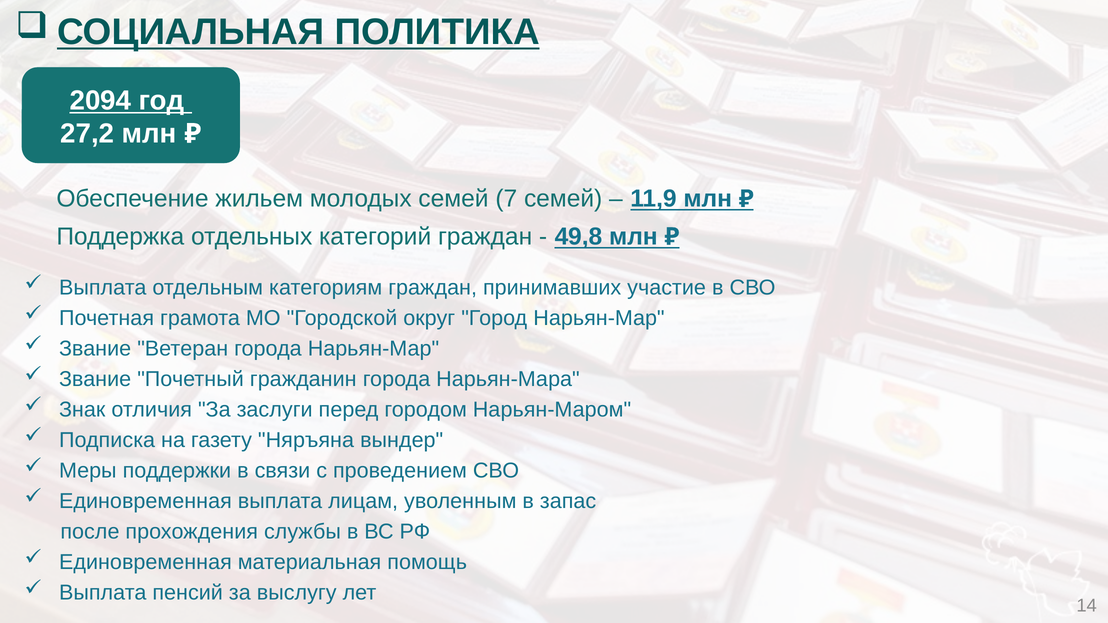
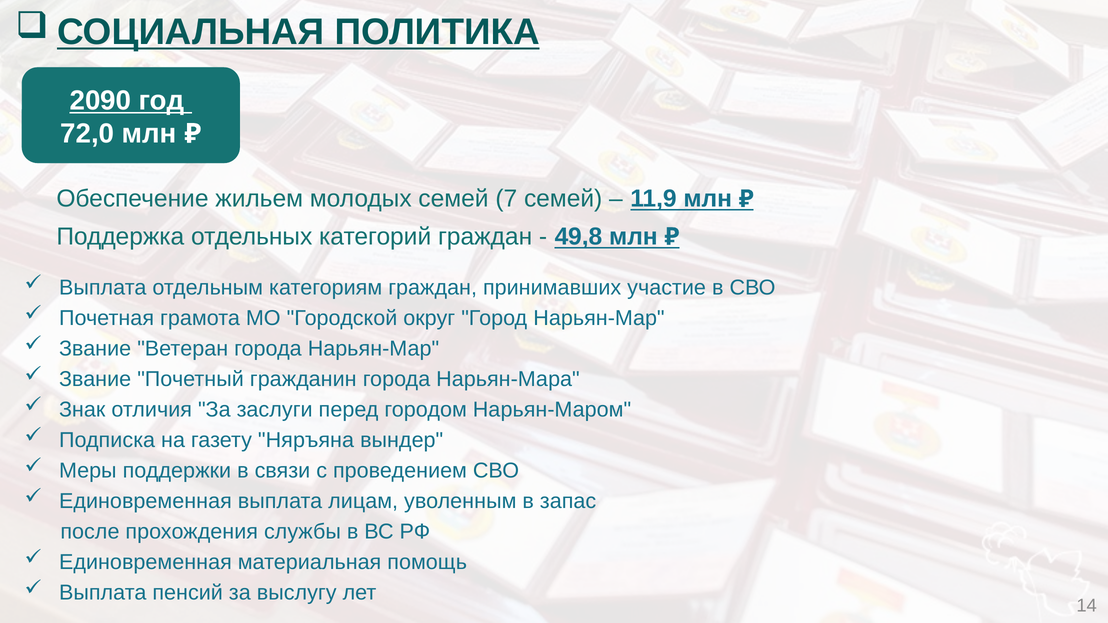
2094: 2094 -> 2090 (100, 101)
27,2: 27,2 -> 72,0 (87, 134)
